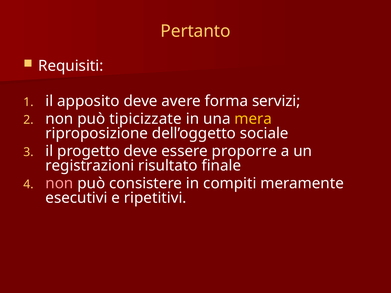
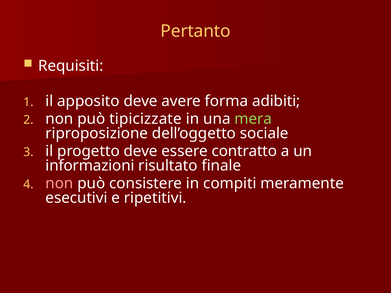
servizi: servizi -> adibiti (276, 101)
mera colour: yellow -> light green (253, 119)
proporre: proporre -> contratto (244, 151)
registrazioni: registrazioni -> informazioni (90, 166)
